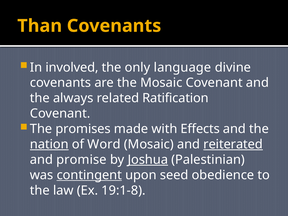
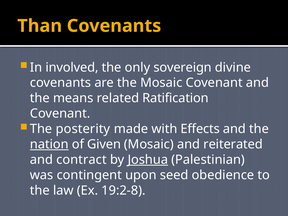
language: language -> sovereign (183, 67)
always: always -> means (73, 98)
promises: promises -> posterity (83, 129)
Word: Word -> Given (104, 144)
reiterated underline: present -> none (233, 144)
promise: promise -> contract (81, 160)
contingent underline: present -> none (89, 175)
19:1-8: 19:1-8 -> 19:2-8 (123, 190)
